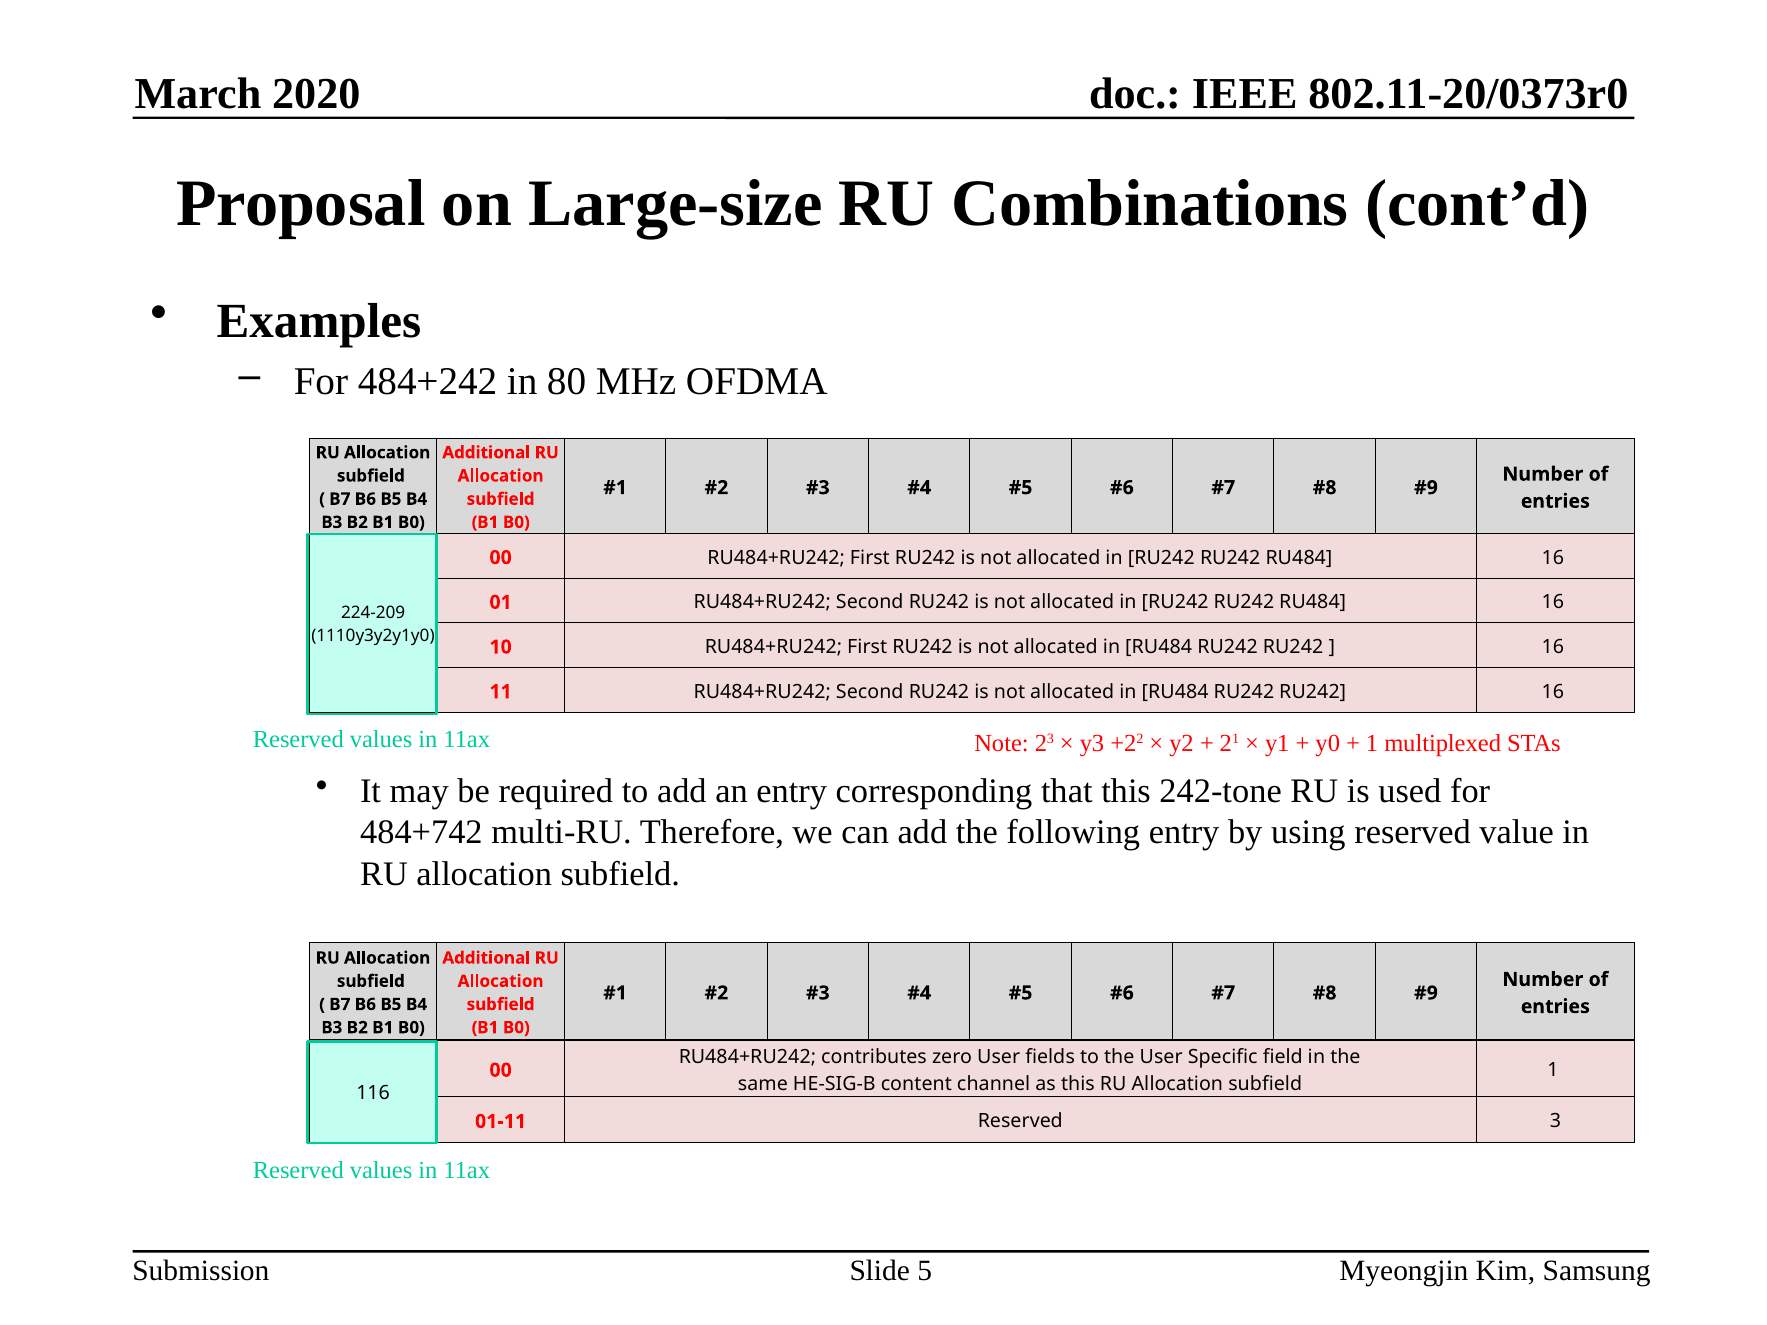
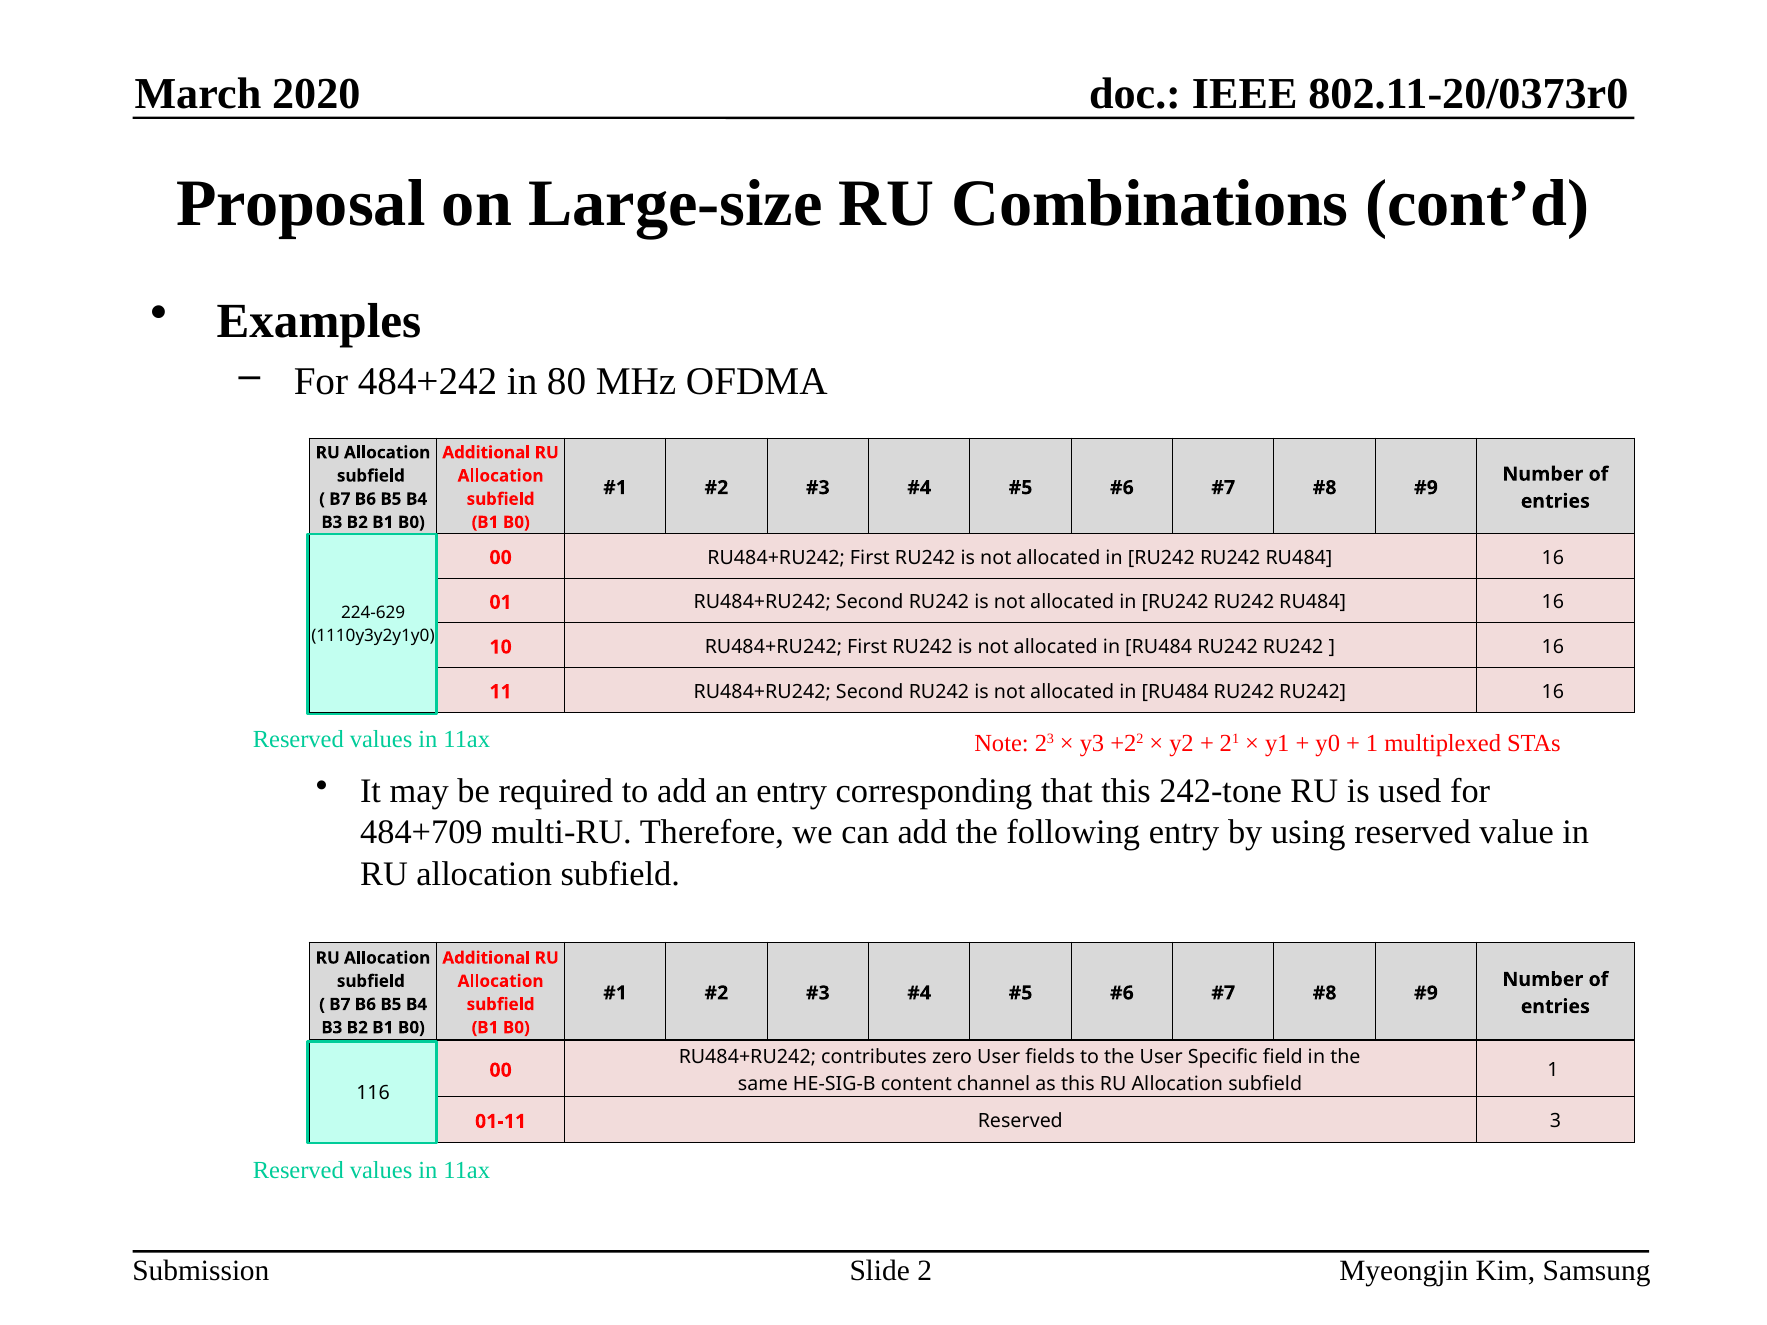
224-209: 224-209 -> 224-629 (373, 613)
484+742: 484+742 -> 484+709 (421, 833)
5: 5 -> 2 (925, 1271)
